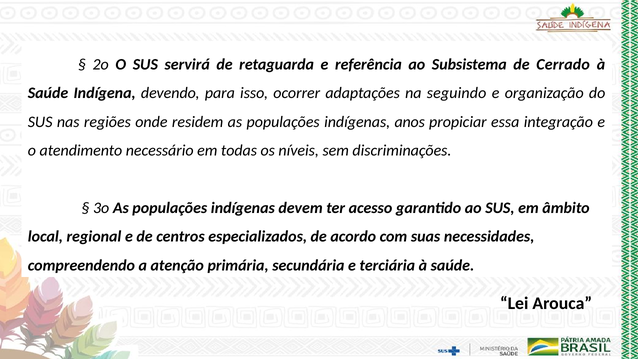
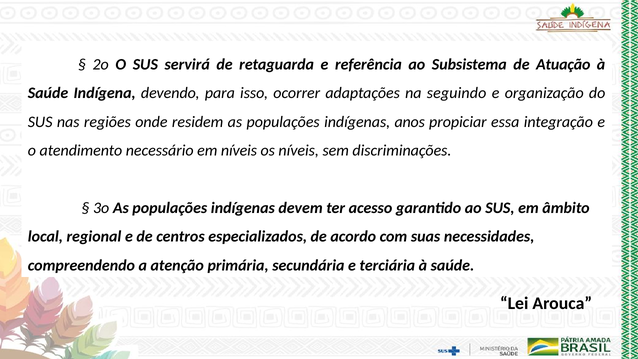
Cerrado: Cerrado -> Atuação (563, 64)
em todas: todas -> níveis (239, 150)
